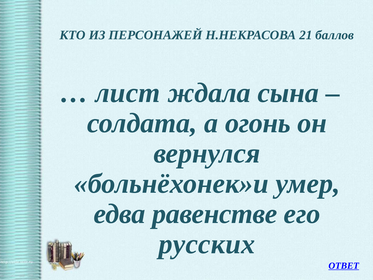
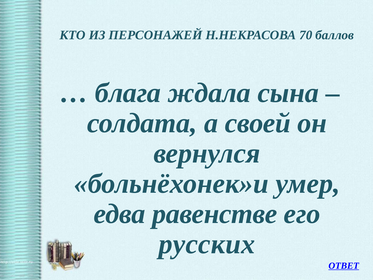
21: 21 -> 70 (306, 35)
лист: лист -> блага (128, 93)
огонь: огонь -> своей (258, 123)
